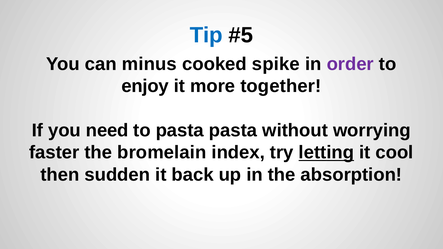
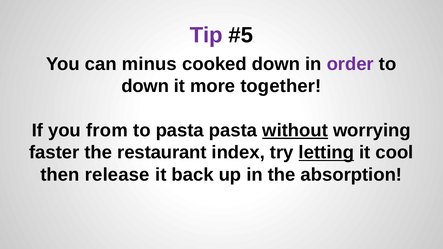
Tip colour: blue -> purple (206, 35)
cooked spike: spike -> down (276, 64)
enjoy: enjoy -> down (145, 86)
need: need -> from (107, 131)
without underline: none -> present (295, 131)
bromelain: bromelain -> restaurant (162, 153)
sudden: sudden -> release (117, 175)
